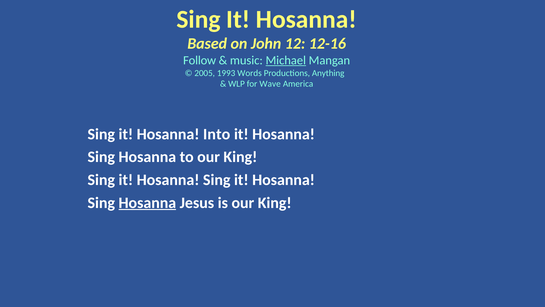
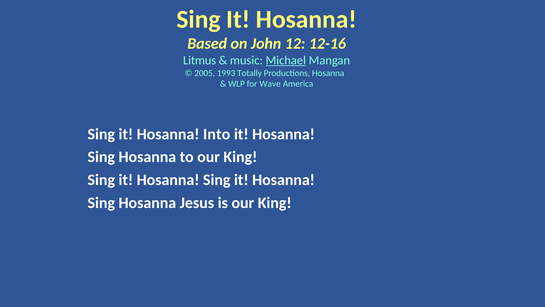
Follow: Follow -> Litmus (200, 60)
Words: Words -> Totally (250, 73)
Productions Anything: Anything -> Hosanna (328, 73)
Hosanna underline: present -> none (147, 202)
